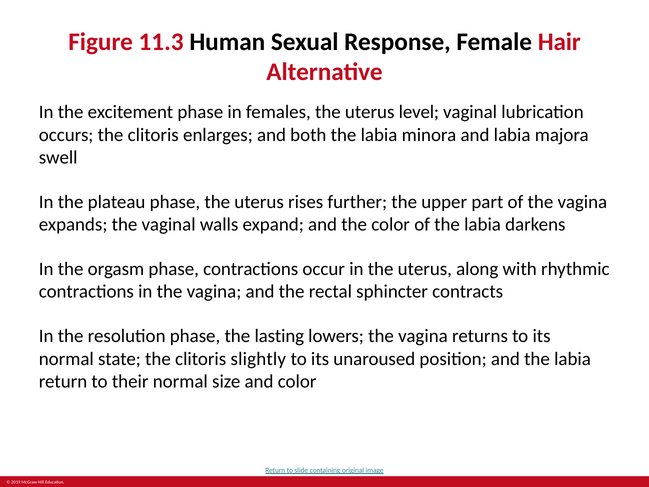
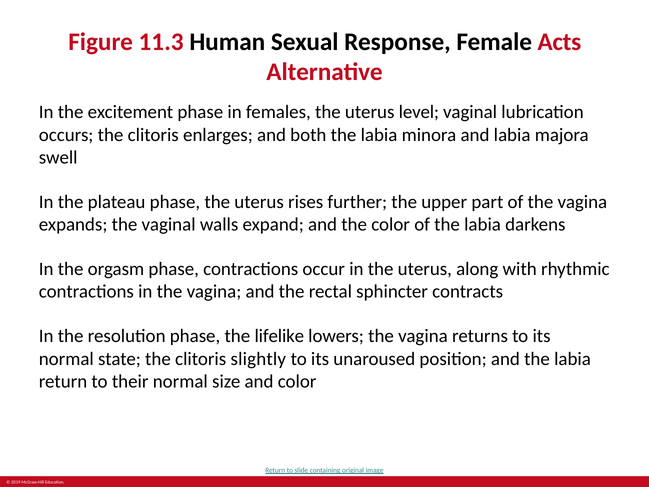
Hair: Hair -> Acts (559, 42)
lasting: lasting -> lifelike (279, 336)
